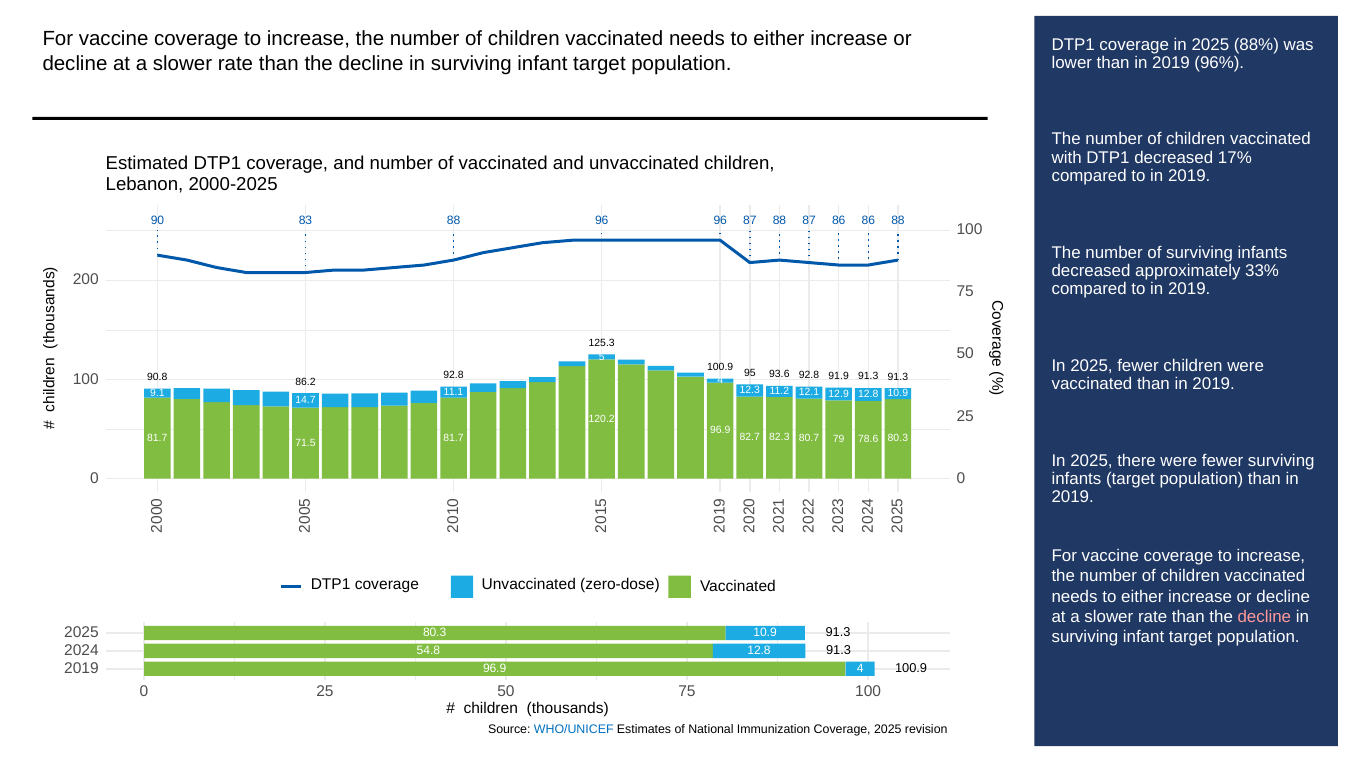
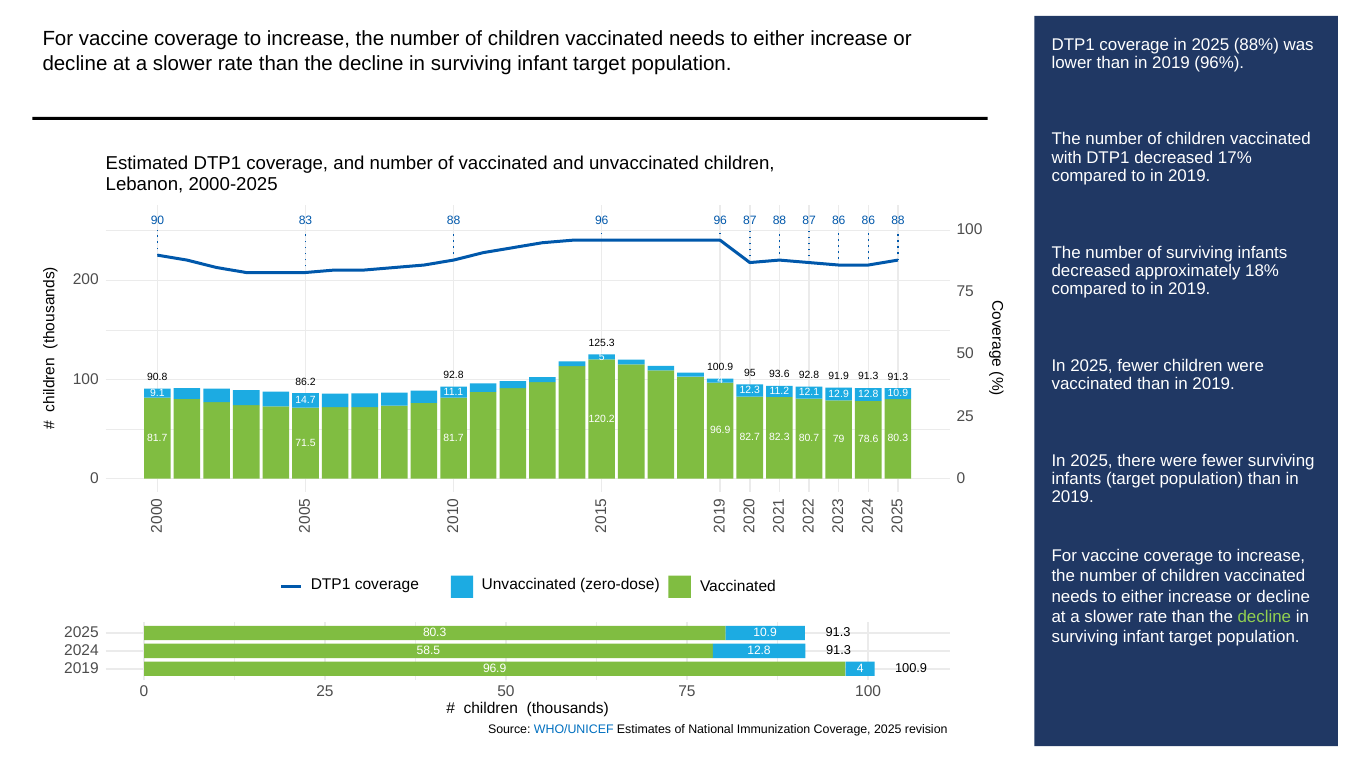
33%: 33% -> 18% (1262, 271)
decline colour: pink -> light green (1264, 617)
54.8: 54.8 -> 58.5 (428, 651)
